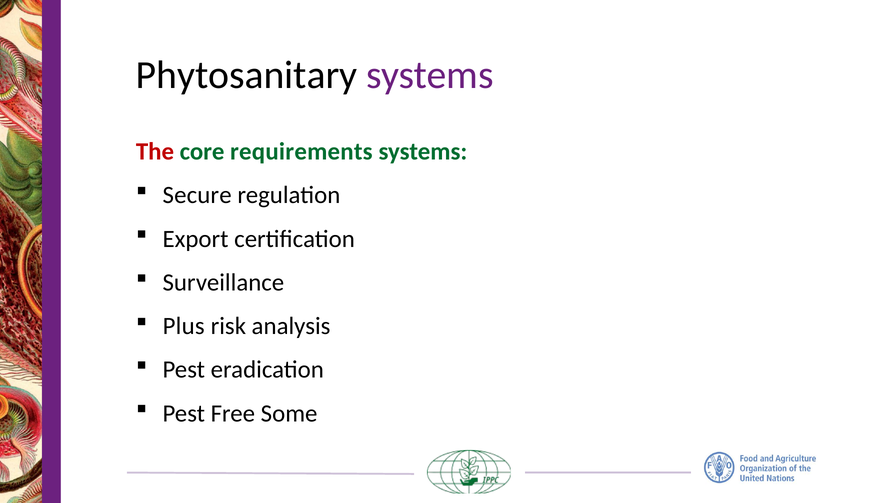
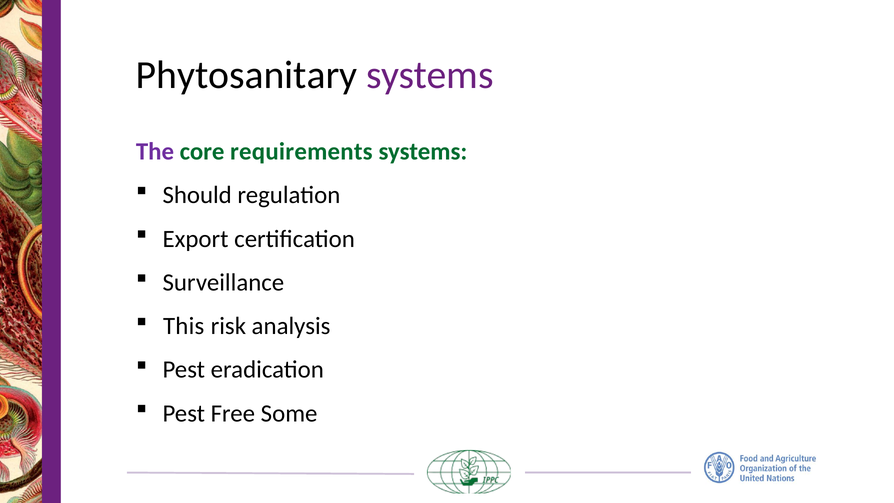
The colour: red -> purple (155, 152)
Secure: Secure -> Should (197, 195)
Plus: Plus -> This (184, 326)
